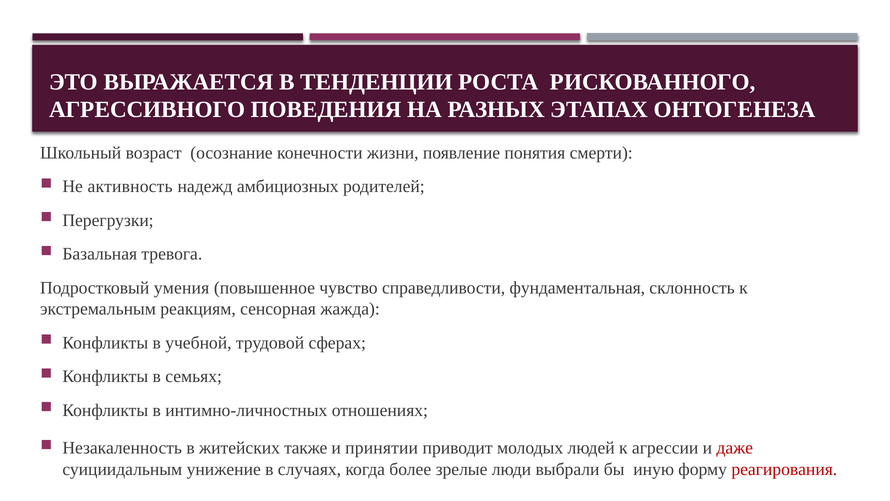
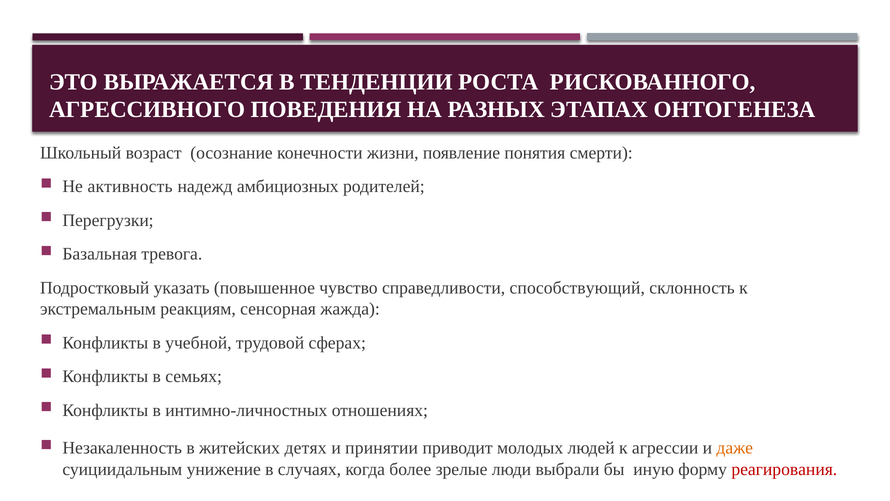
умения: умения -> указать (182, 288)
фундаментальная: фундаментальная -> способствующий (577, 288)
также: также -> детях (306, 448)
даже colour: red -> orange (735, 448)
